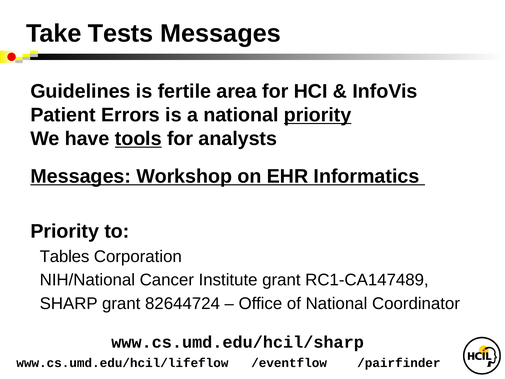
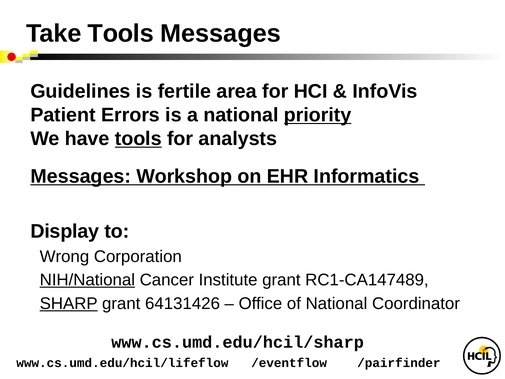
Take Tests: Tests -> Tools (121, 33)
Priority: Priority -> Display (65, 231)
Tables: Tables -> Wrong (64, 256)
NIH/National underline: none -> present (87, 280)
SHARP underline: none -> present (69, 303)
82644724: 82644724 -> 64131426 (182, 303)
